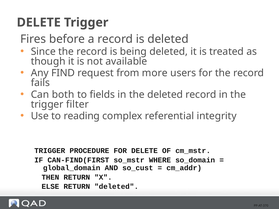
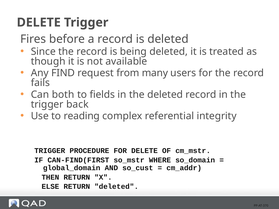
more: more -> many (155, 73)
filter: filter -> back (77, 104)
